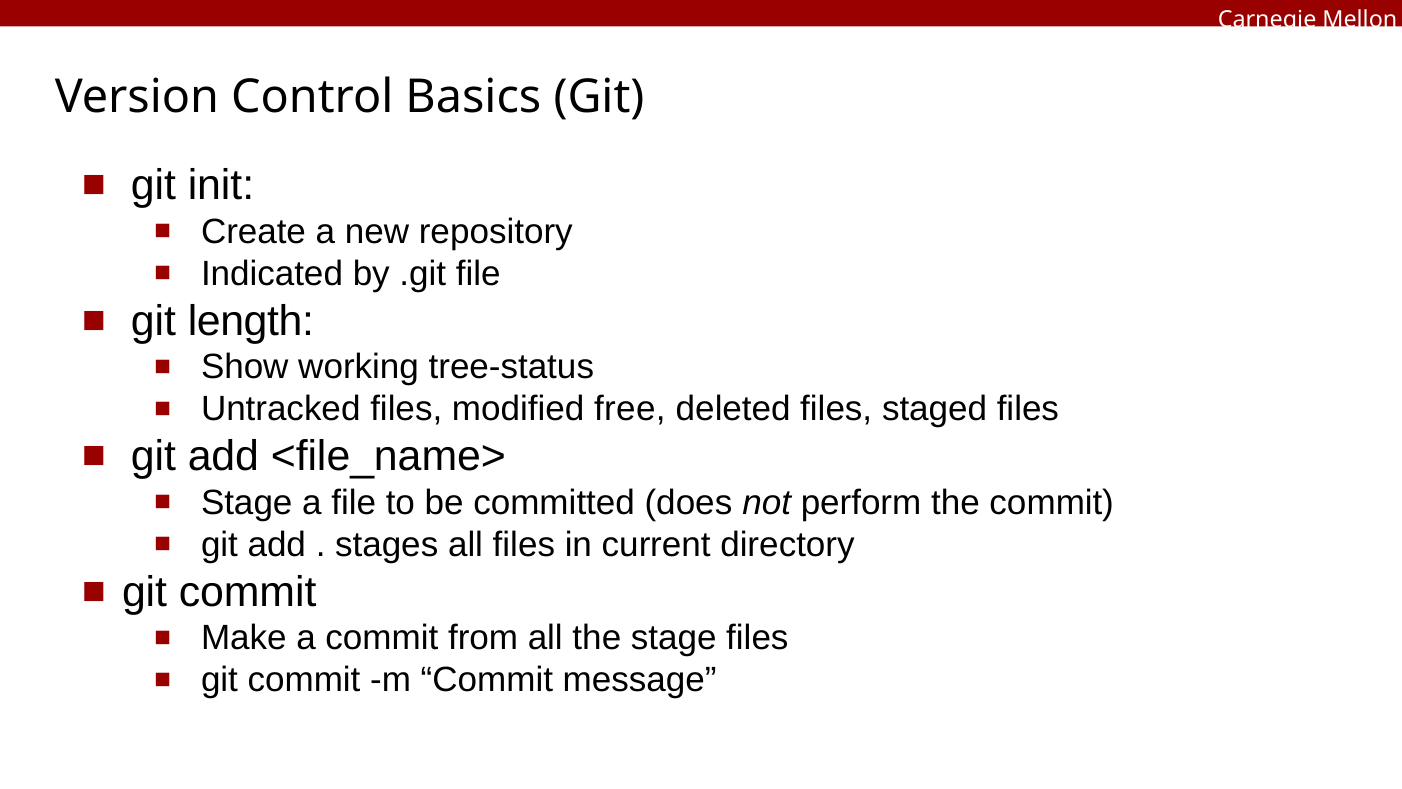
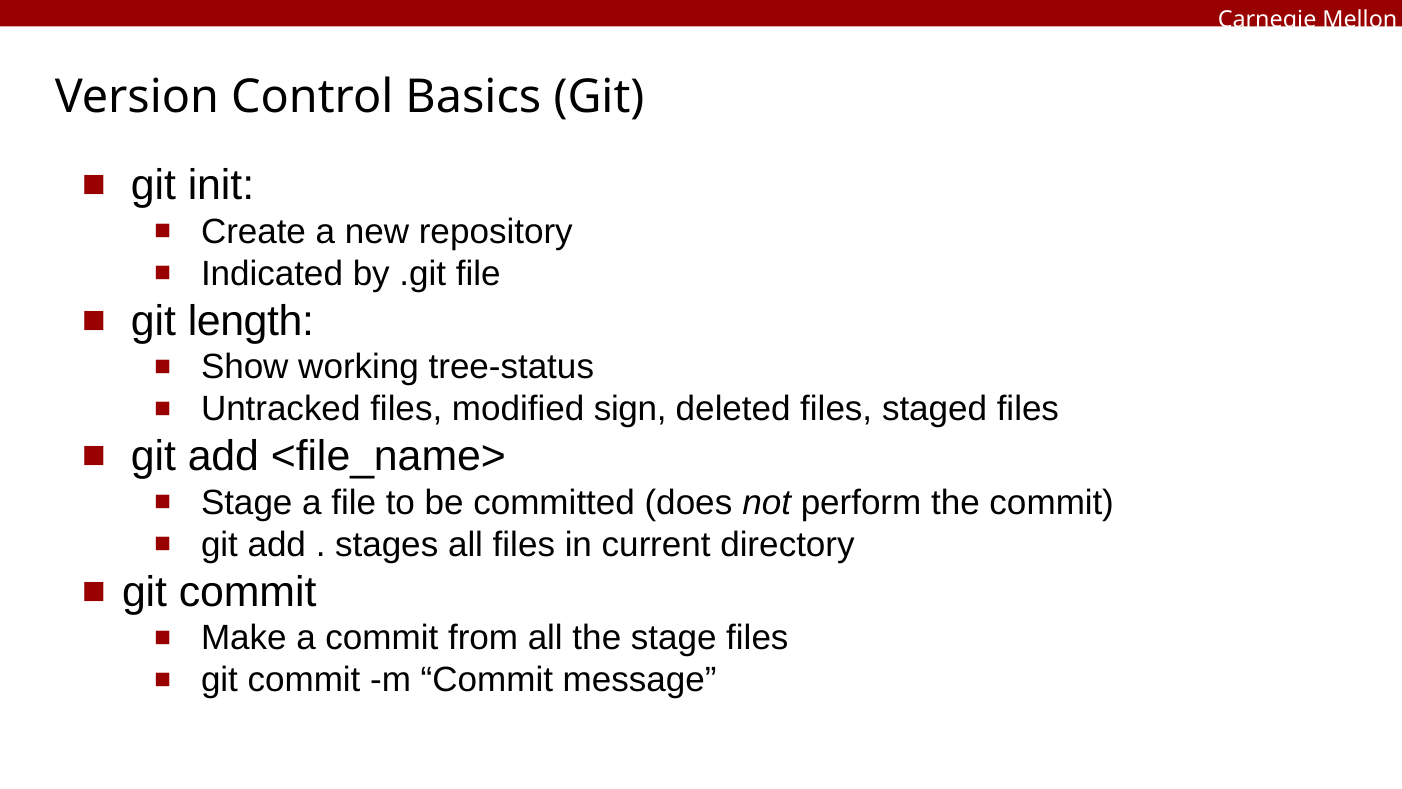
free: free -> sign (630, 409)
